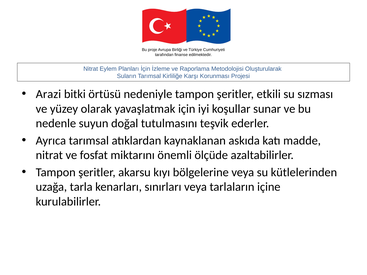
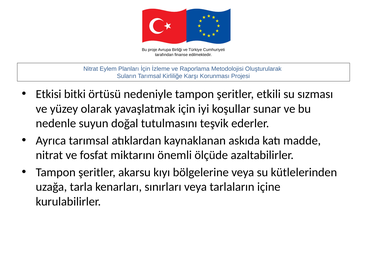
Arazi: Arazi -> Etkisi (49, 94)
